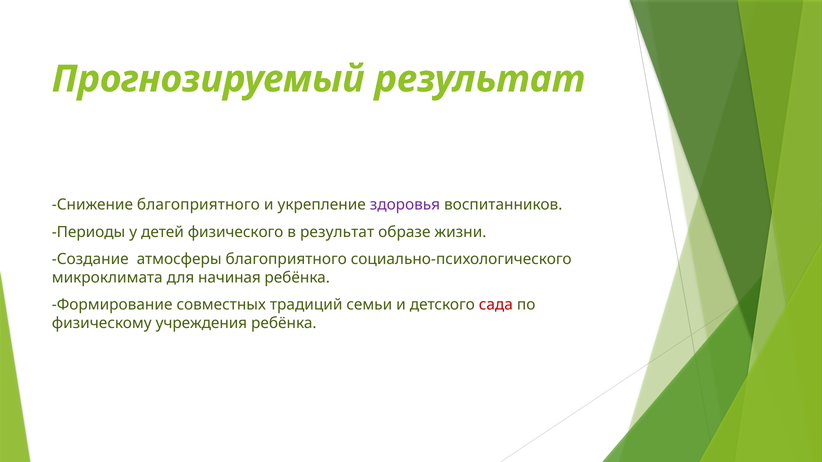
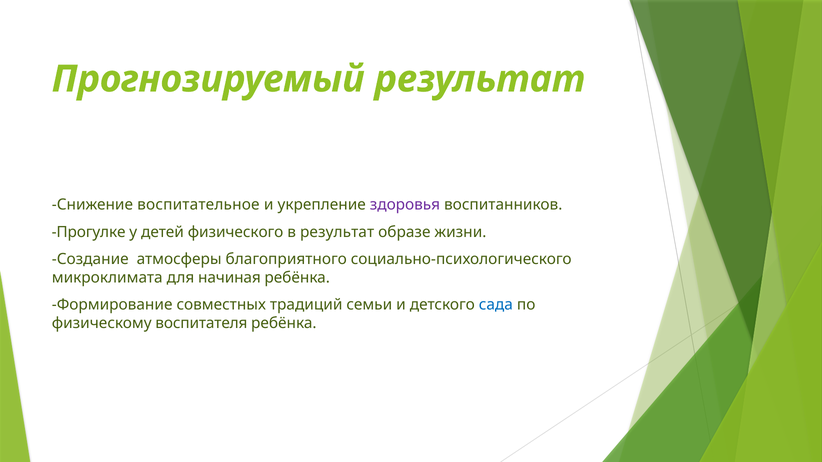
Снижение благоприятного: благоприятного -> воспитательное (198, 205)
Периоды: Периоды -> Прогулке (89, 232)
сада colour: red -> blue (496, 305)
учреждения: учреждения -> воспитателя (201, 323)
